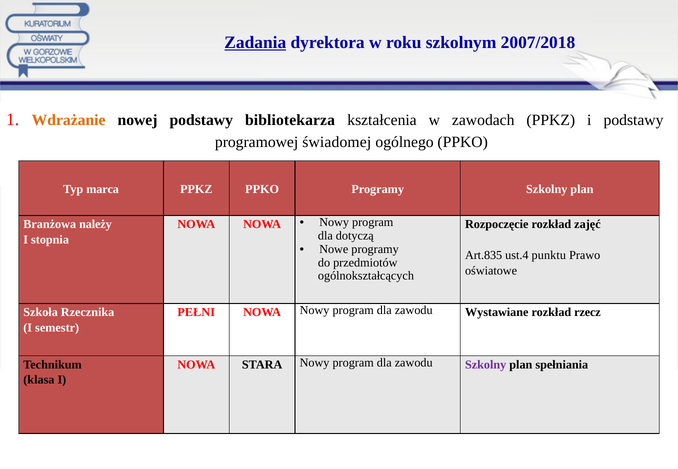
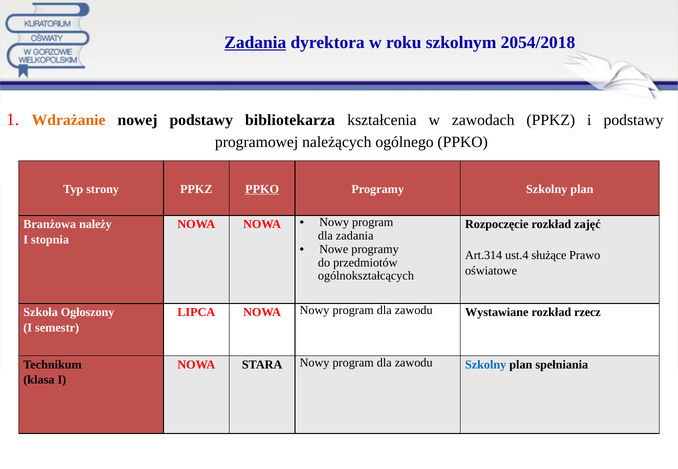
2007/2018: 2007/2018 -> 2054/2018 (538, 43)
świadomej: świadomej -> należących (337, 142)
marca: marca -> strony (103, 189)
PPKO underline: none -> present (262, 189)
dla dotyczą: dotyczą -> zadania (355, 236)
Art.835: Art.835 -> Art.314 (484, 255)
punktu: punktu -> służące (549, 255)
Rzecznika: Rzecznika -> Ogłoszony (88, 313)
PEŁNI: PEŁNI -> LIPCA (196, 313)
Szkolny colour: purple -> blue (486, 365)
